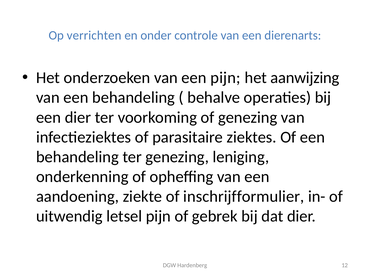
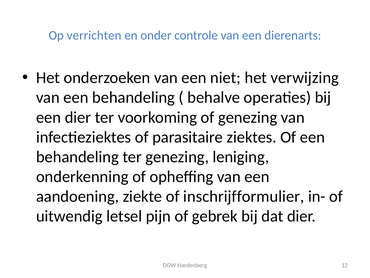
een pijn: pijn -> niet (226, 78)
aanwijzing: aanwijzing -> verwijzing (305, 78)
